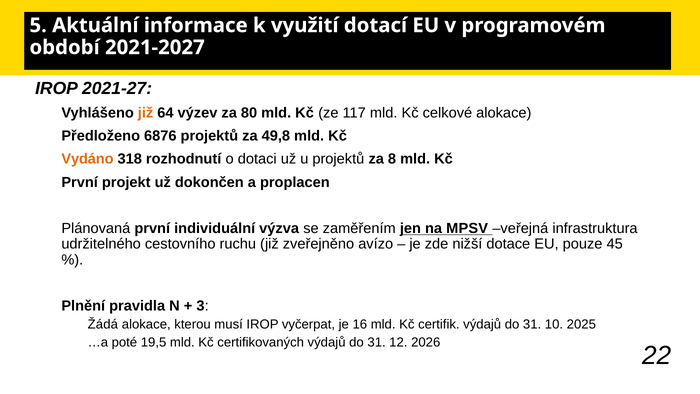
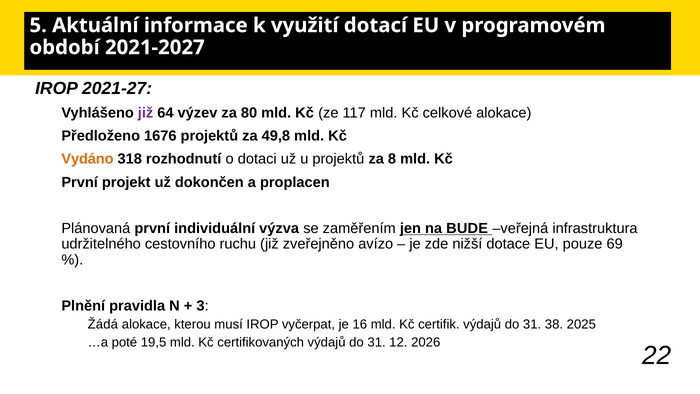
již colour: orange -> purple (146, 113)
6876: 6876 -> 1676 (160, 136)
MPSV: MPSV -> BUDE (467, 228)
45: 45 -> 69 (615, 244)
10: 10 -> 38 (554, 324)
